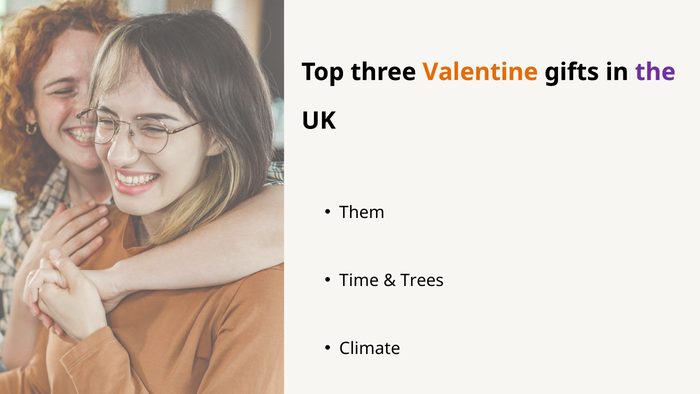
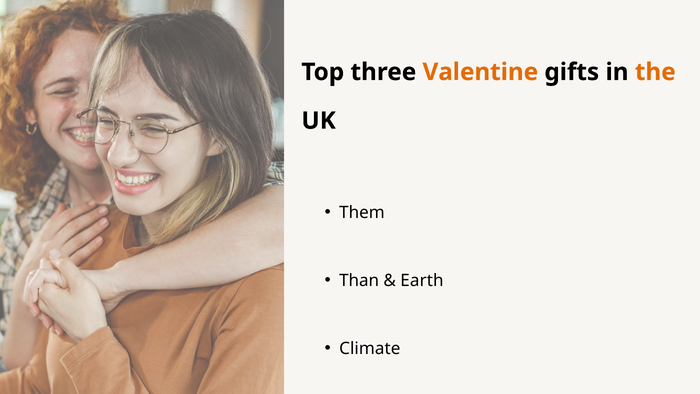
the colour: purple -> orange (655, 72)
Time: Time -> Than (359, 280)
Trees: Trees -> Earth (422, 280)
